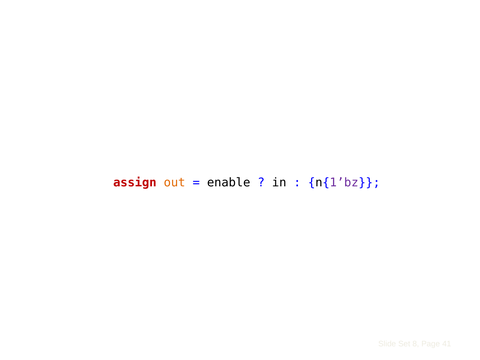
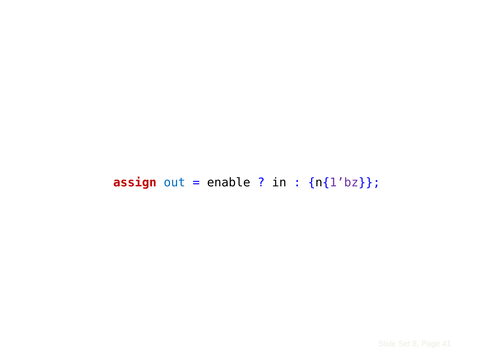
out colour: orange -> blue (175, 182)
